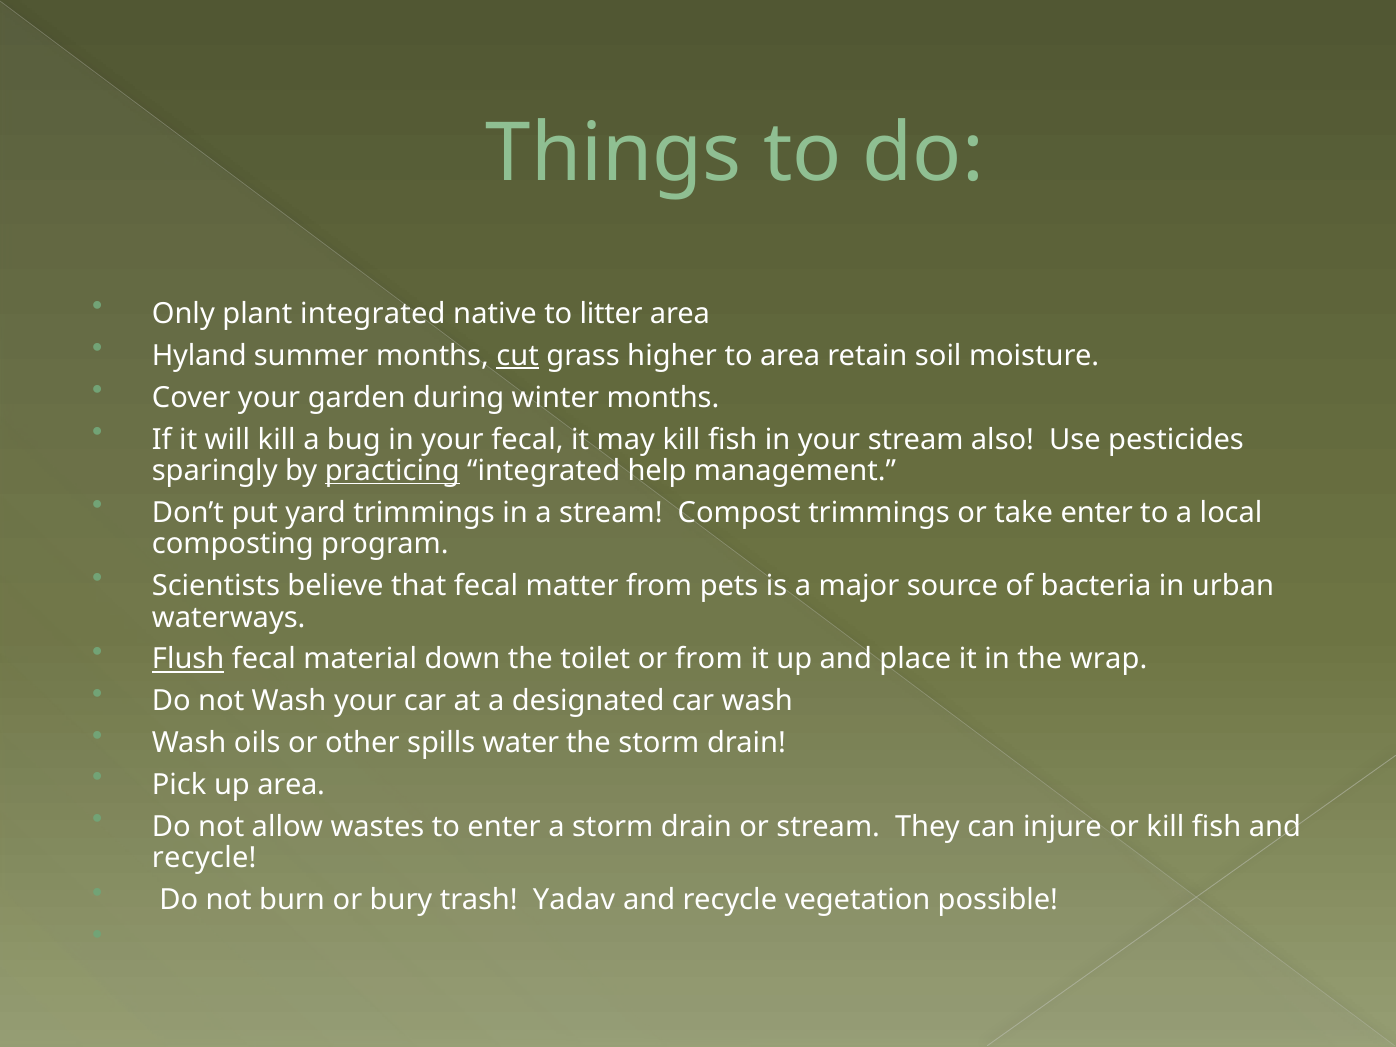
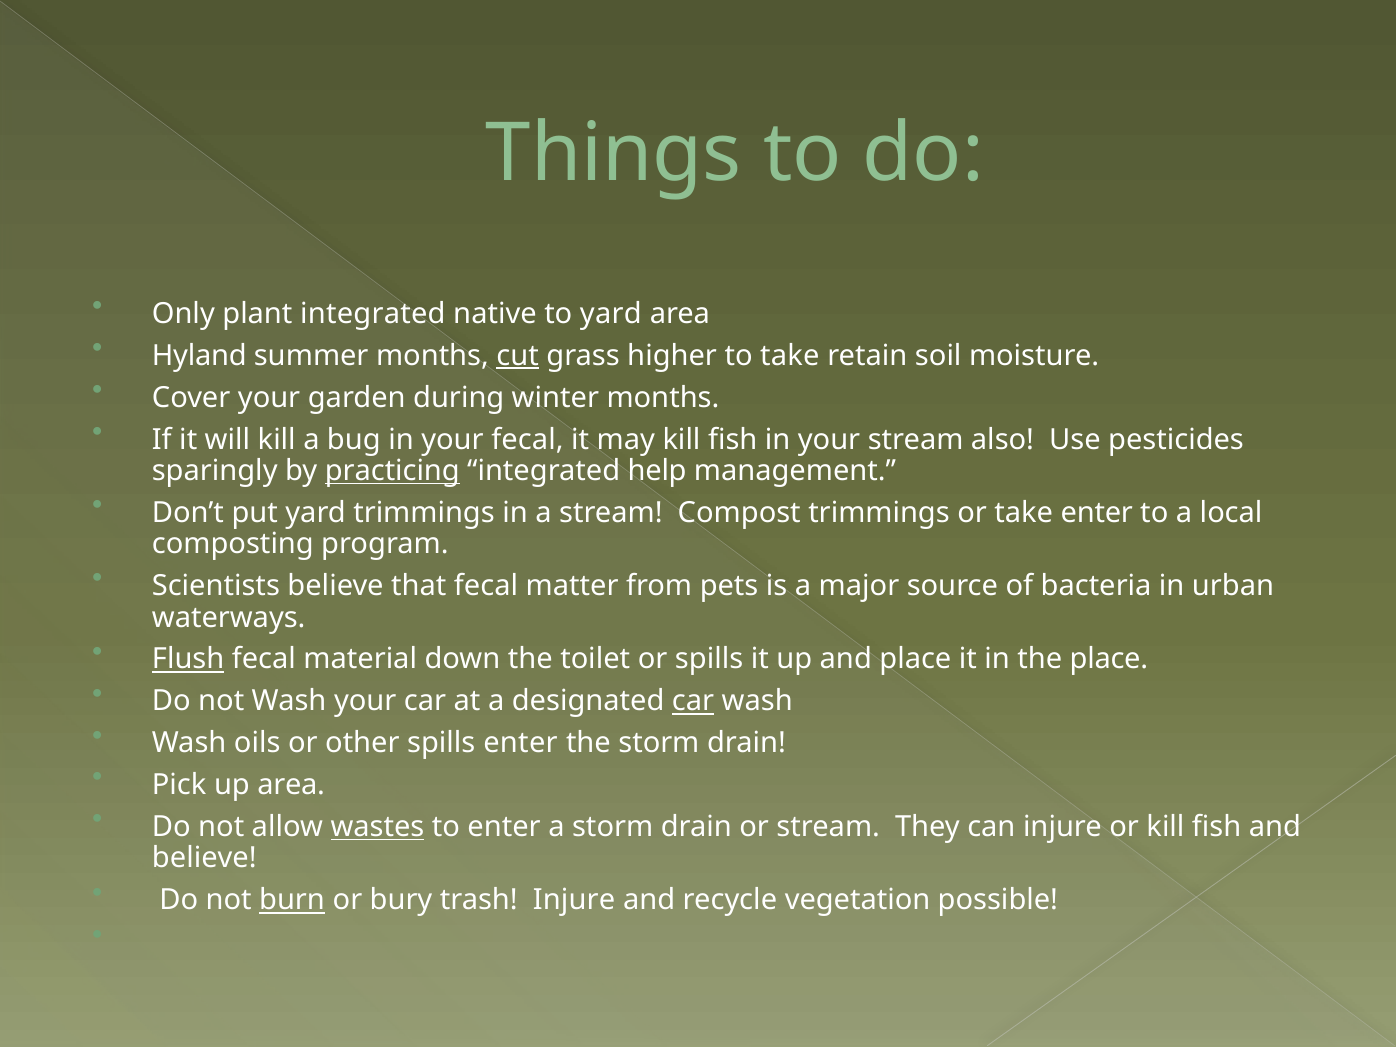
to litter: litter -> yard (611, 314)
to area: area -> take (790, 356)
or from: from -> spills (709, 659)
the wrap: wrap -> place (1109, 659)
car underline: none -> present (693, 701)
spills water: water -> enter (520, 743)
wastes underline: none -> present (377, 827)
recycle: recycle -> believe (204, 858)
burn underline: none -> present (292, 900)
trash Yadav: Yadav -> Injure (574, 900)
